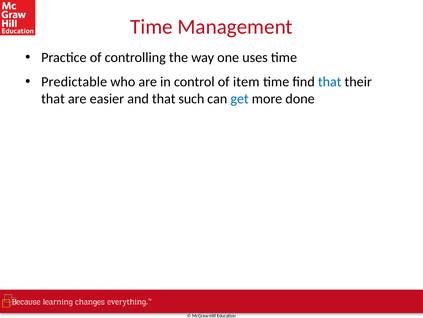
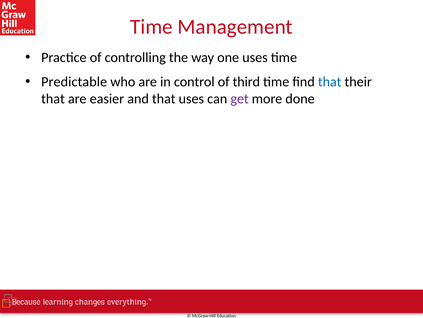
item: item -> third (246, 82)
that such: such -> uses (191, 99)
get colour: blue -> purple (240, 99)
